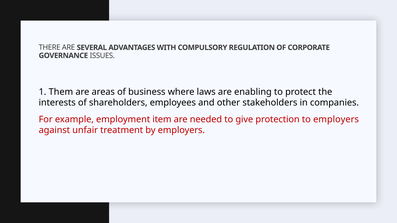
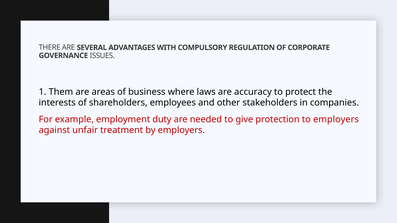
enabling: enabling -> accuracy (253, 92)
item: item -> duty (162, 120)
